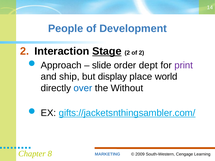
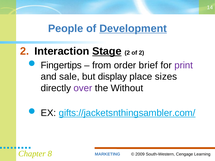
Development underline: none -> present (133, 29)
Approach: Approach -> Fingertips (61, 65)
slide: slide -> from (102, 65)
dept: dept -> brief (148, 65)
ship: ship -> sale (69, 77)
world: world -> sizes (166, 77)
over colour: blue -> purple (83, 88)
